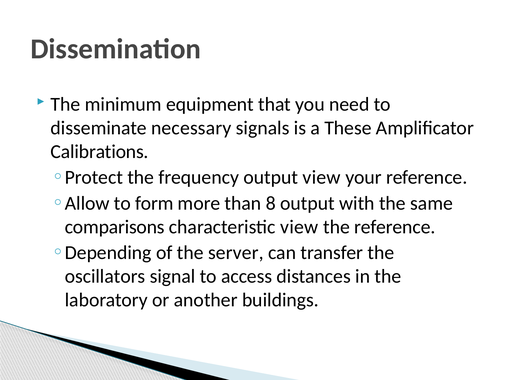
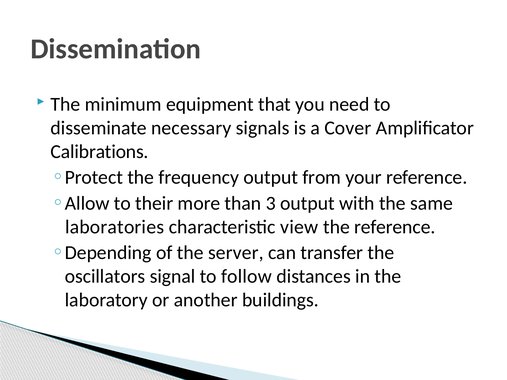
These: These -> Cover (348, 128)
output view: view -> from (322, 178)
form: form -> their (154, 203)
8: 8 -> 3 (271, 203)
comparisons: comparisons -> laboratories (115, 227)
access: access -> follow (246, 277)
